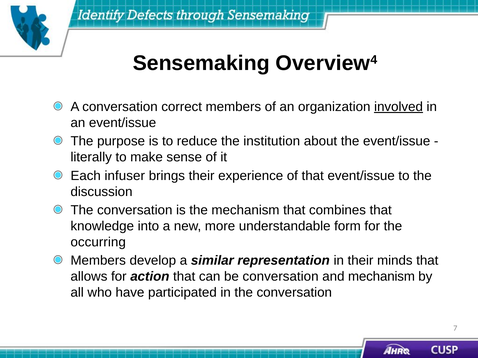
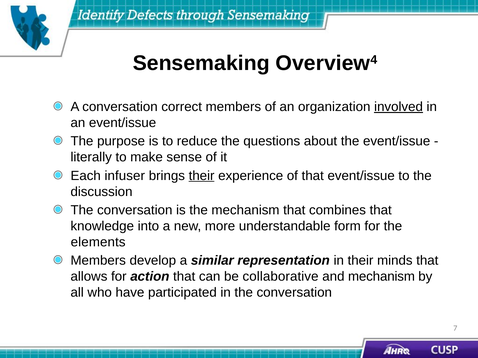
institution: institution -> questions (272, 141)
their underline: none -> present (202, 176)
occurring: occurring -> elements (98, 242)
be conversation: conversation -> collaborative (281, 277)
